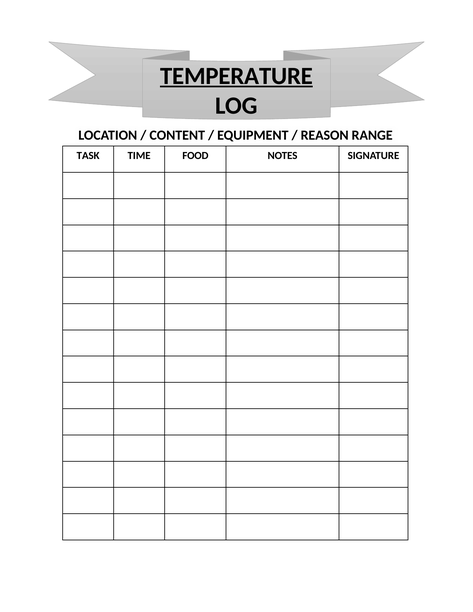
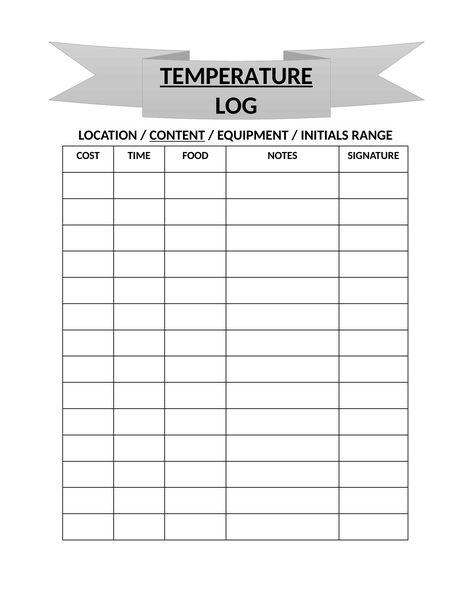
CONTENT underline: none -> present (177, 135)
REASON: REASON -> INITIALS (325, 135)
TASK: TASK -> COST (88, 156)
